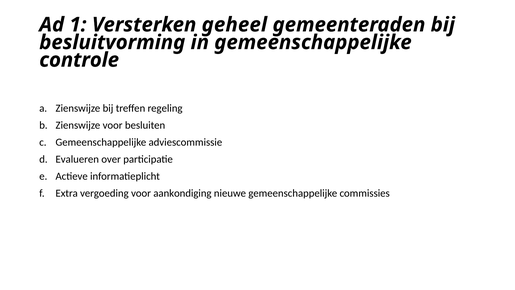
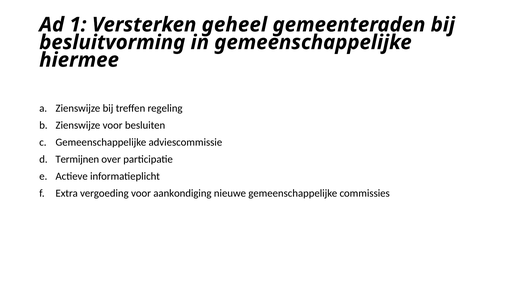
controle: controle -> hiermee (79, 60)
Evalueren: Evalueren -> Termijnen (77, 159)
